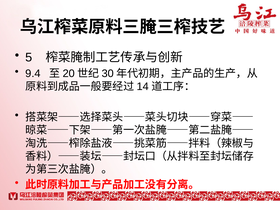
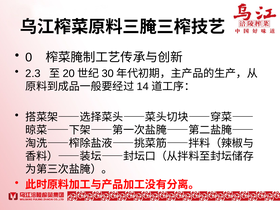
5: 5 -> 0 (29, 57)
9.4: 9.4 -> 2.3 (33, 73)
